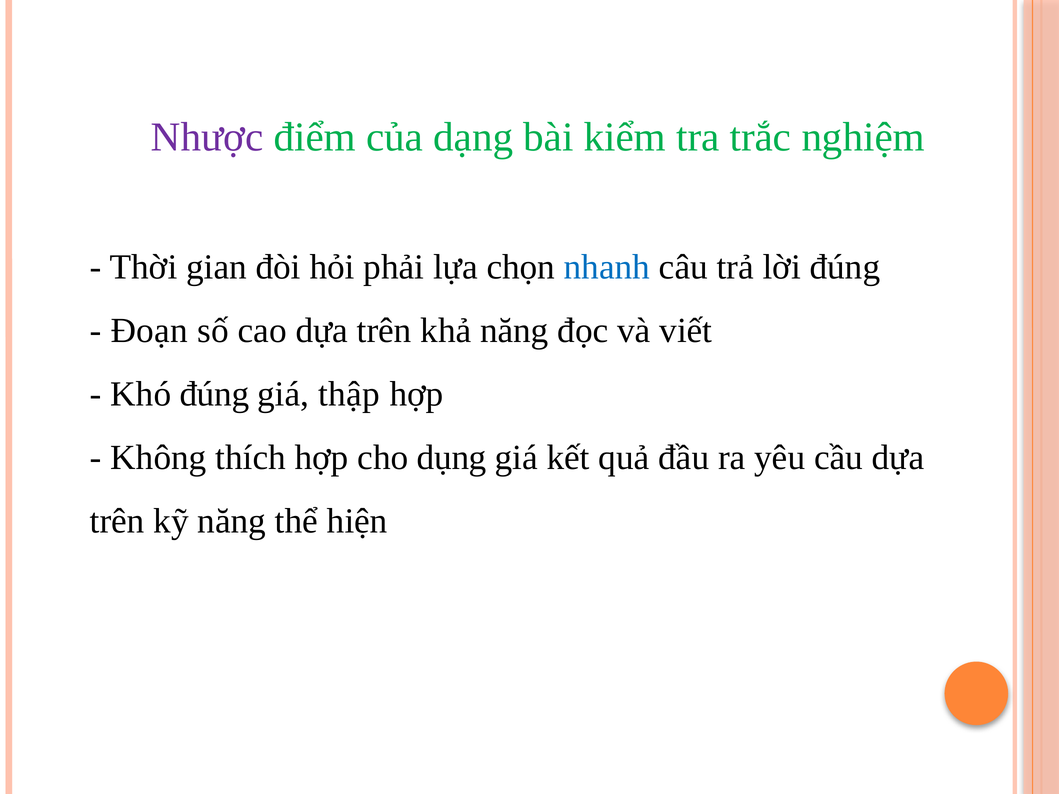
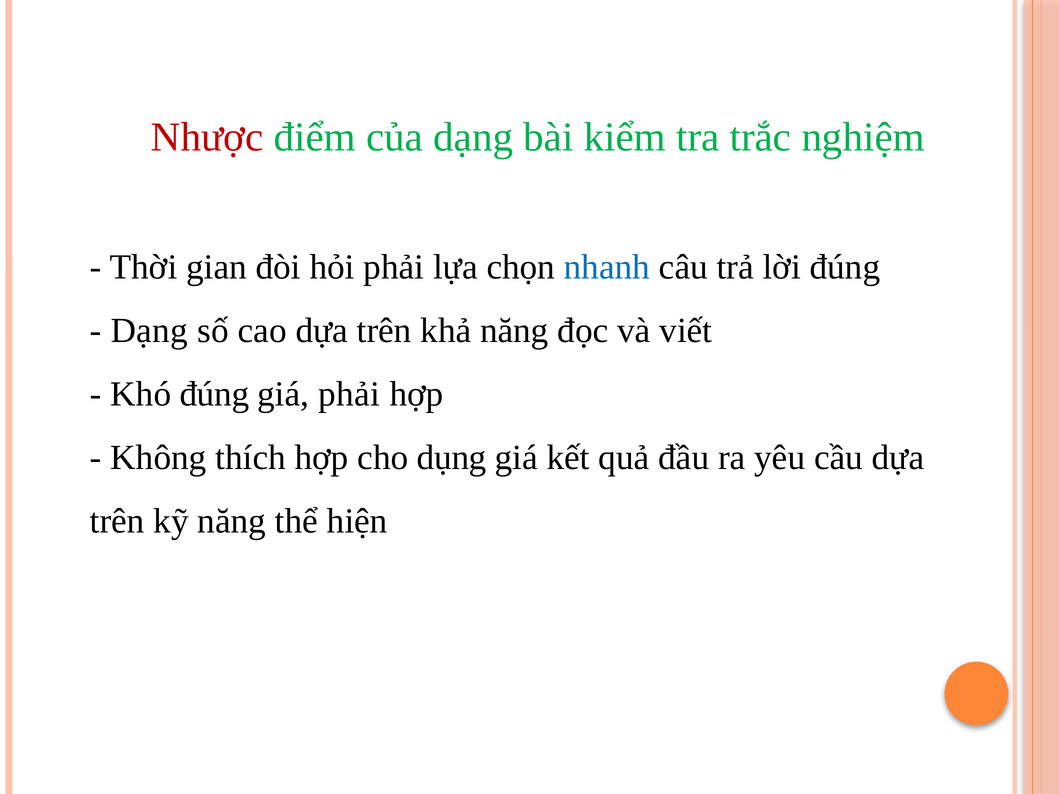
Nhược colour: purple -> red (207, 137)
Đoạn: Đoạn -> Dạng (149, 331)
giá thập: thập -> phải (349, 394)
